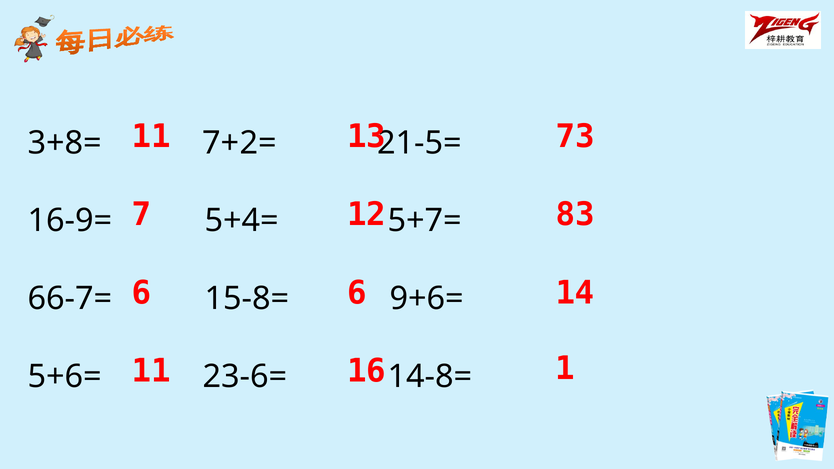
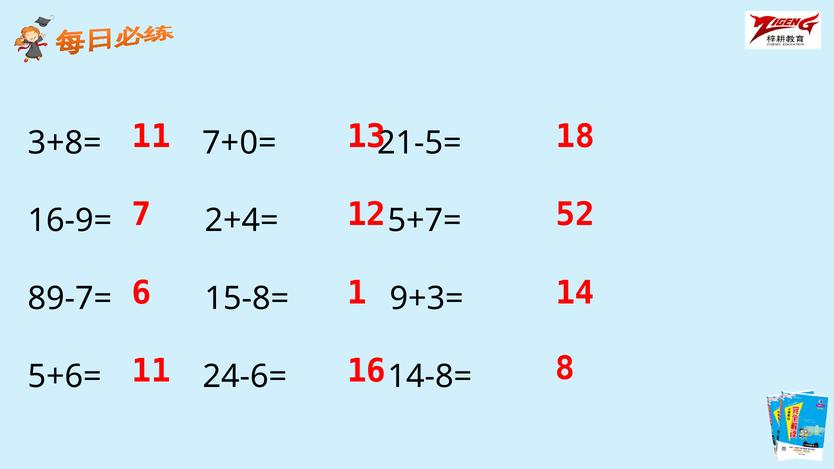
73: 73 -> 18 (575, 137)
7+2=: 7+2= -> 7+0= (240, 143)
83: 83 -> 52 (575, 215)
5+4=: 5+4= -> 2+4= (242, 221)
6 6: 6 -> 1 (357, 293)
66-7=: 66-7= -> 89-7= (70, 299)
9+6=: 9+6= -> 9+3= (427, 299)
1: 1 -> 8 (565, 369)
23-6=: 23-6= -> 24-6= (245, 377)
